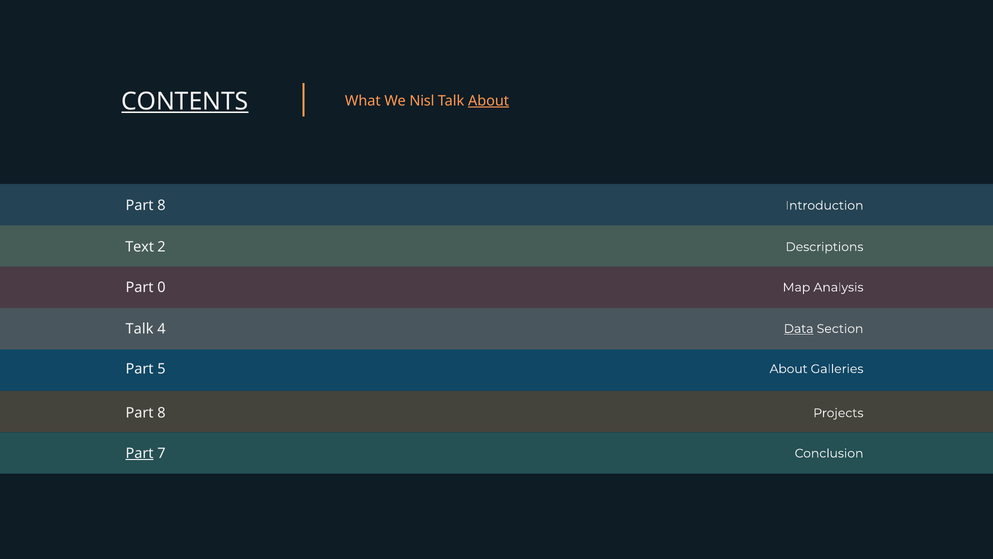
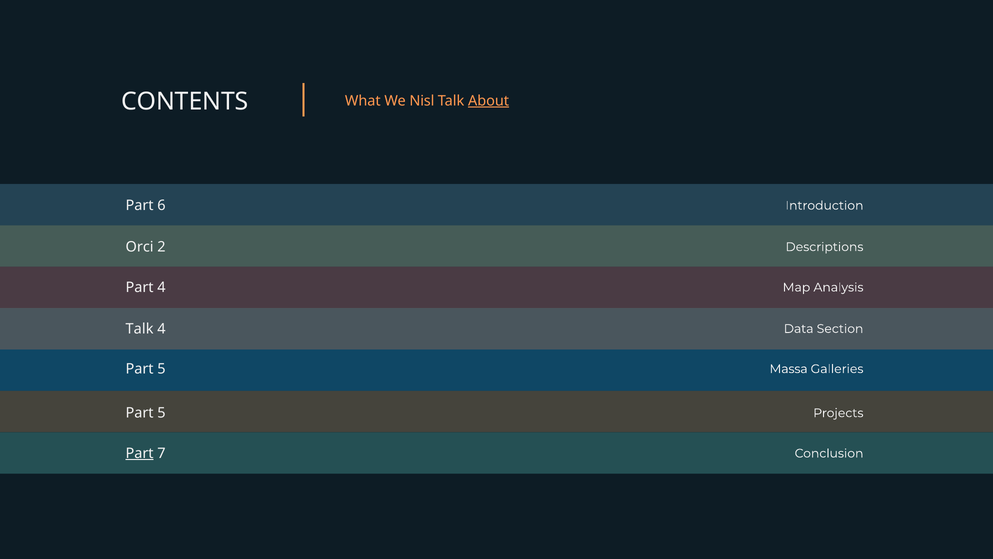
CONTENTS underline: present -> none (185, 101)
8: 8 -> 6 (161, 205)
Text: Text -> Orci (140, 247)
Part 0: 0 -> 4 (161, 287)
Data underline: present -> none (799, 329)
5 About: About -> Massa (789, 369)
8: 8 -> 5 (161, 413)
